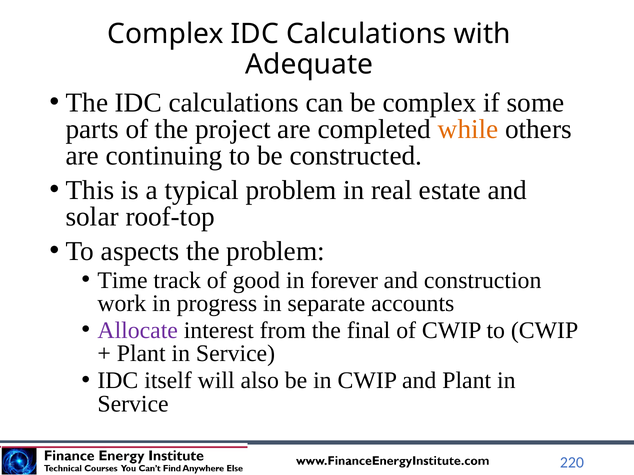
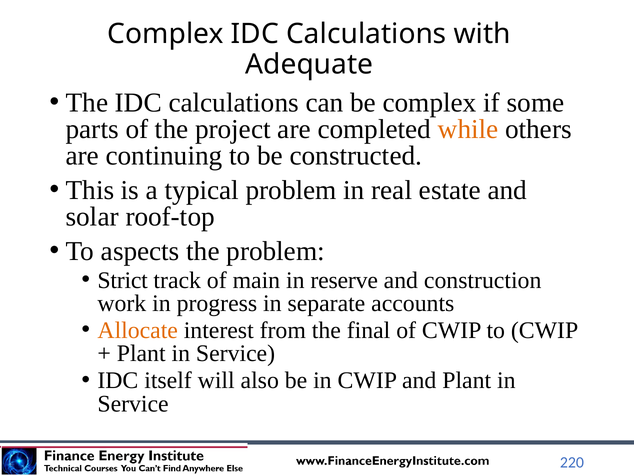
Time: Time -> Strict (123, 281)
good: good -> main (256, 281)
forever: forever -> reserve (344, 281)
Allocate colour: purple -> orange (138, 331)
